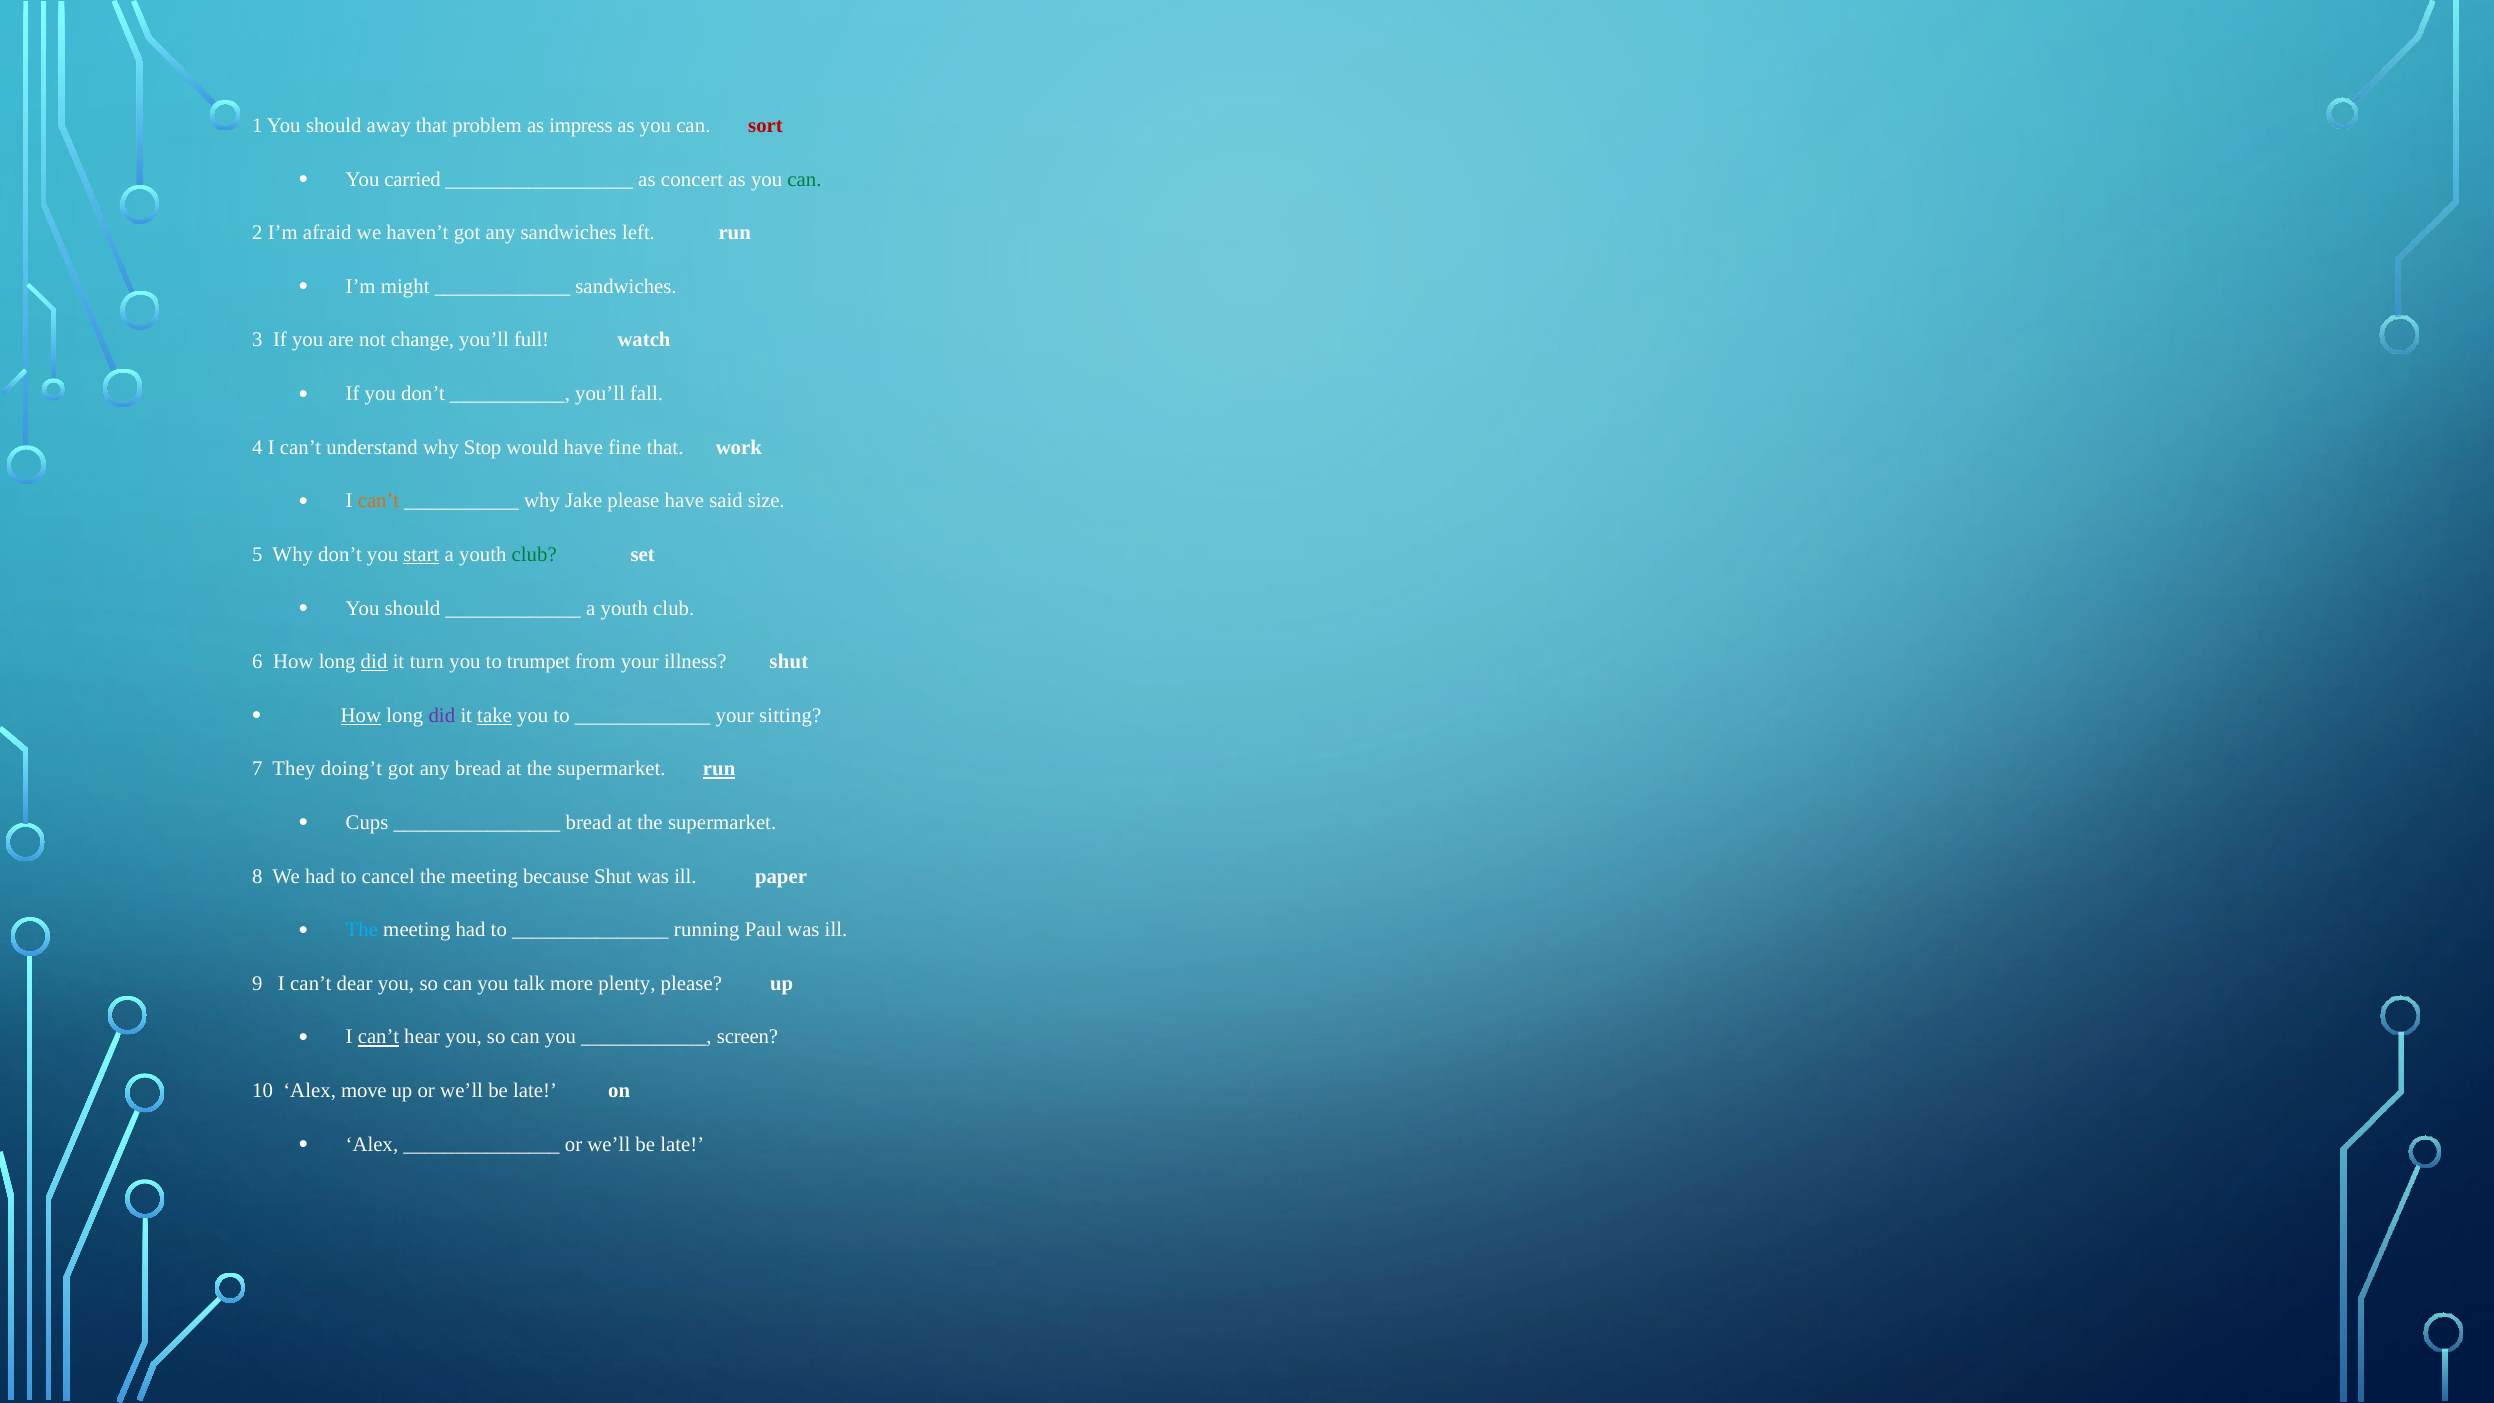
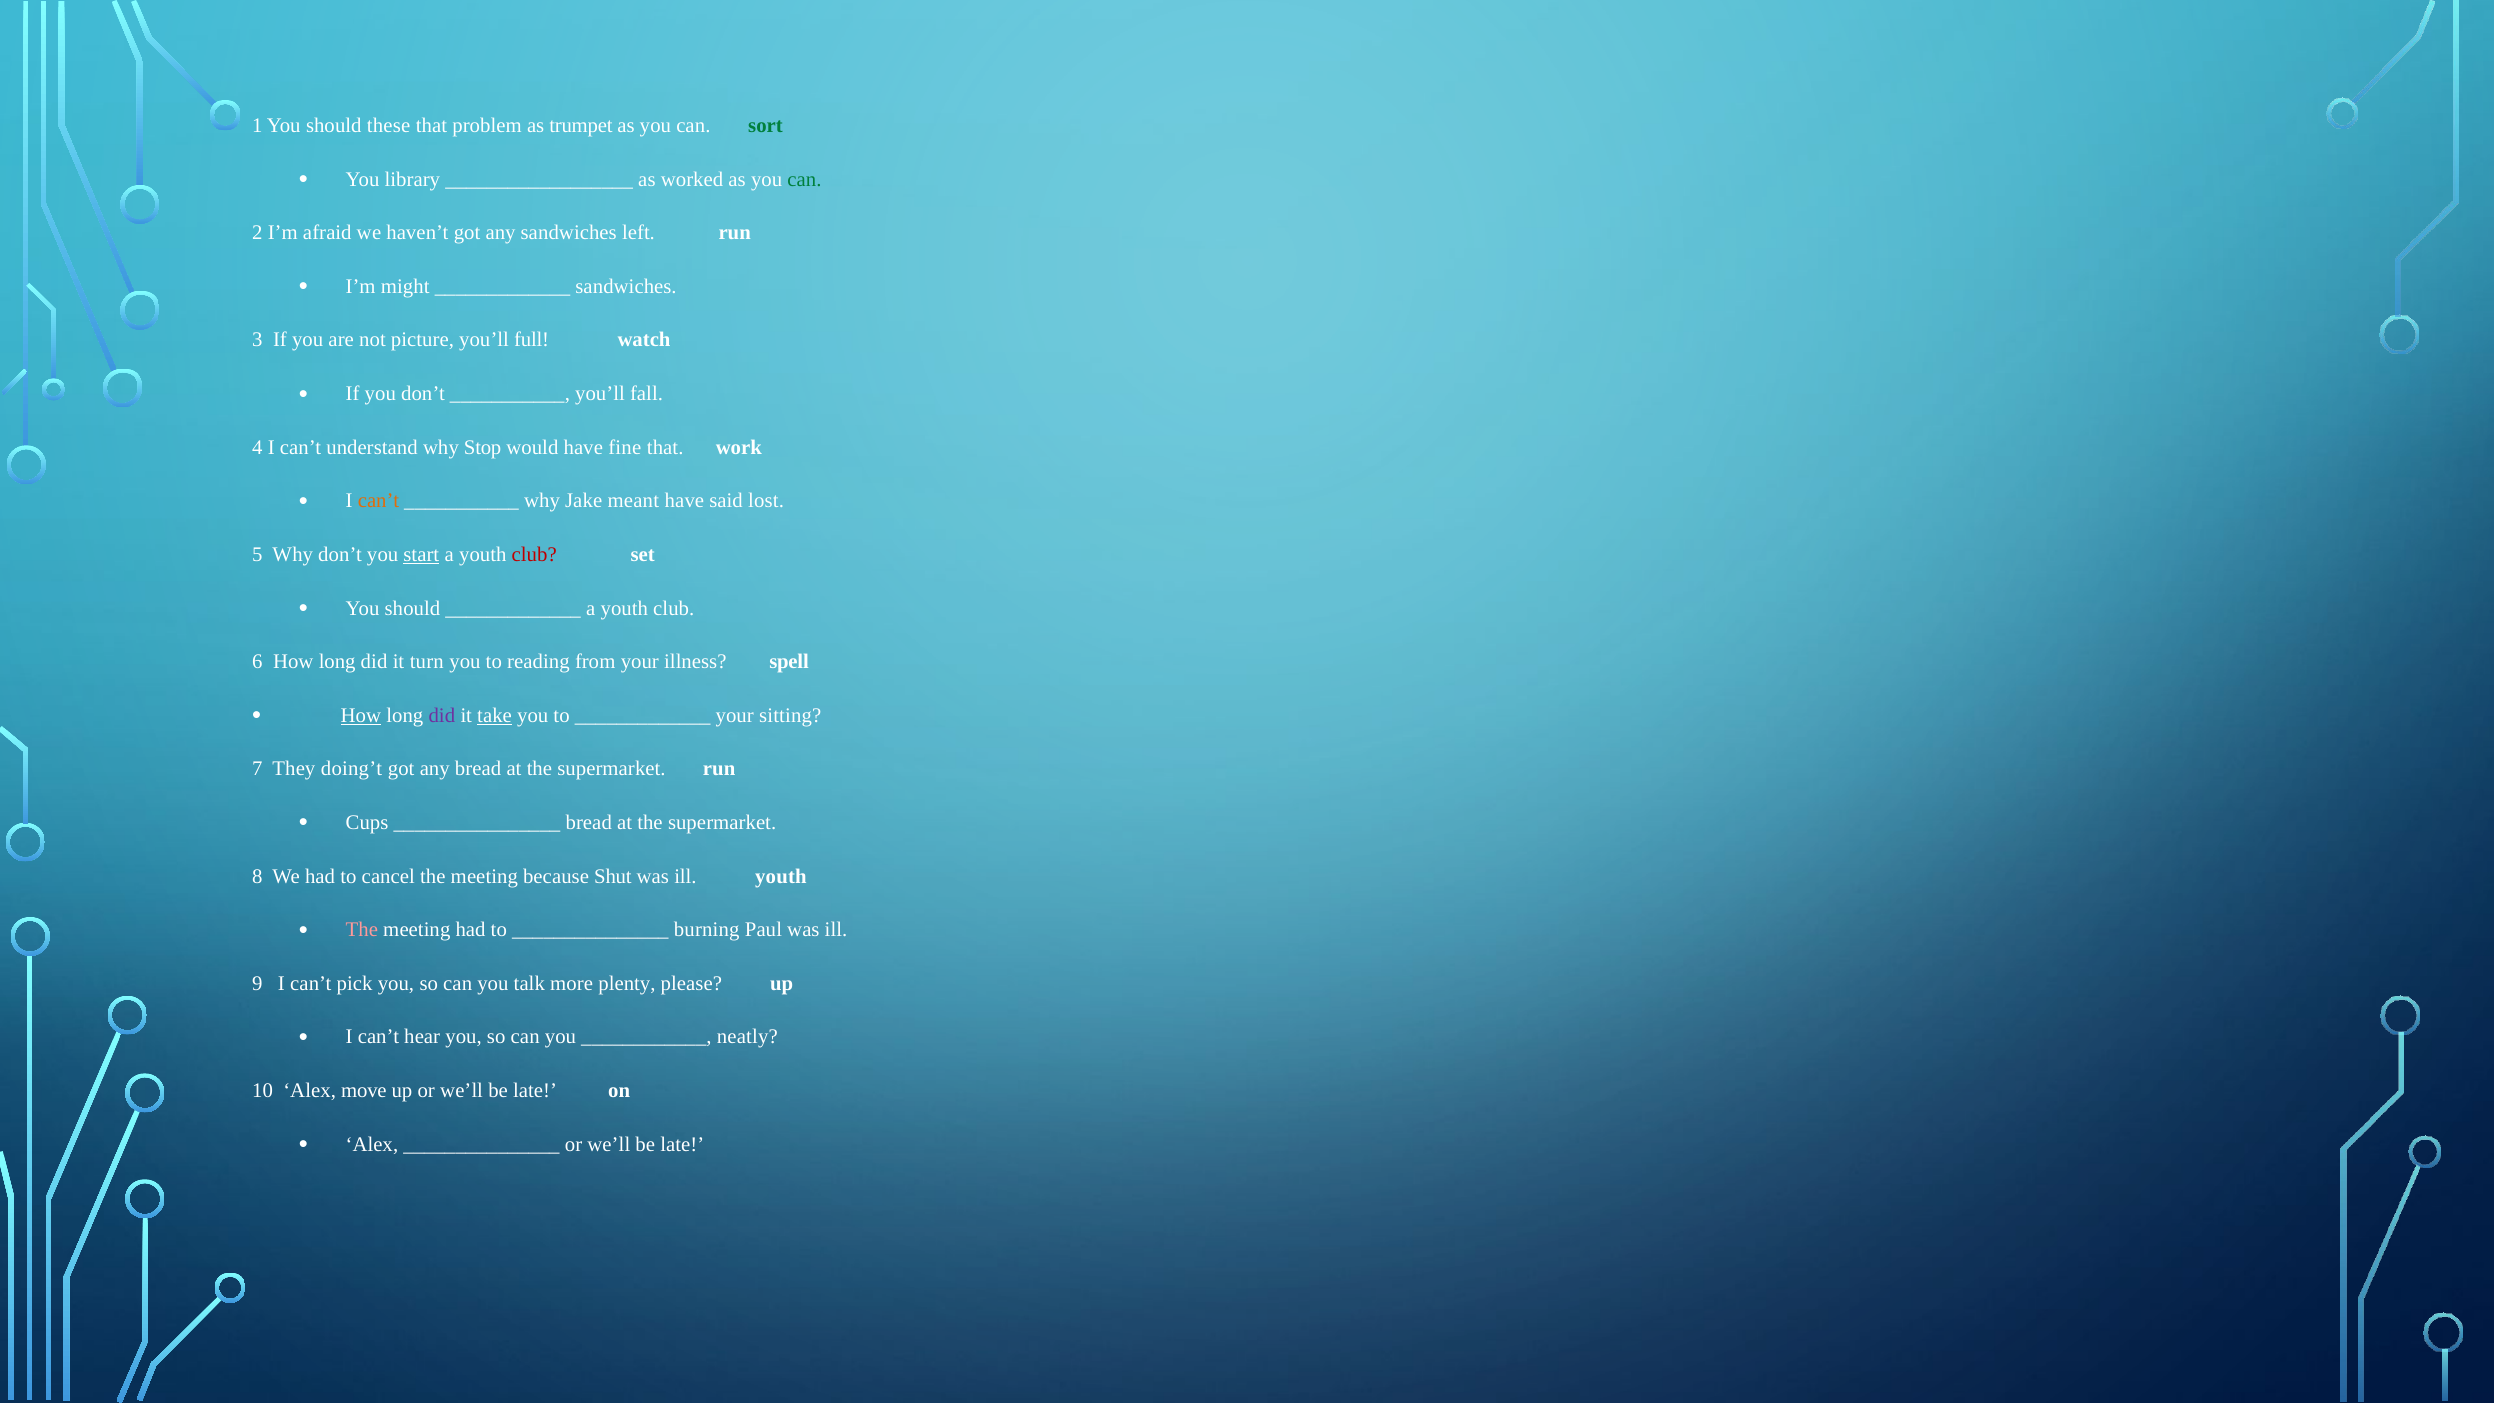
away: away -> these (389, 126)
impress: impress -> trumpet (581, 126)
sort colour: red -> green (765, 126)
carried: carried -> library (412, 179)
concert: concert -> worked (692, 179)
change: change -> picture (422, 340)
Jake please: please -> meant (633, 501)
size: size -> lost (766, 501)
club colour: green -> red (534, 555)
did underline: present -> none (374, 662)
trumpet: trumpet -> reading (538, 662)
illness shut: shut -> spell (789, 662)
run underline: present -> none (719, 769)
ill paper: paper -> youth (781, 876)
The colour: light blue -> pink (362, 930)
running: running -> burning (707, 930)
dear: dear -> pick (355, 983)
can’t underline: present -> none (379, 1037)
screen: screen -> neatly (747, 1037)
